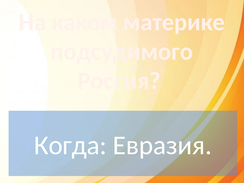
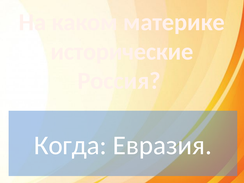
подсудимого: подсудимого -> исторические (122, 52)
